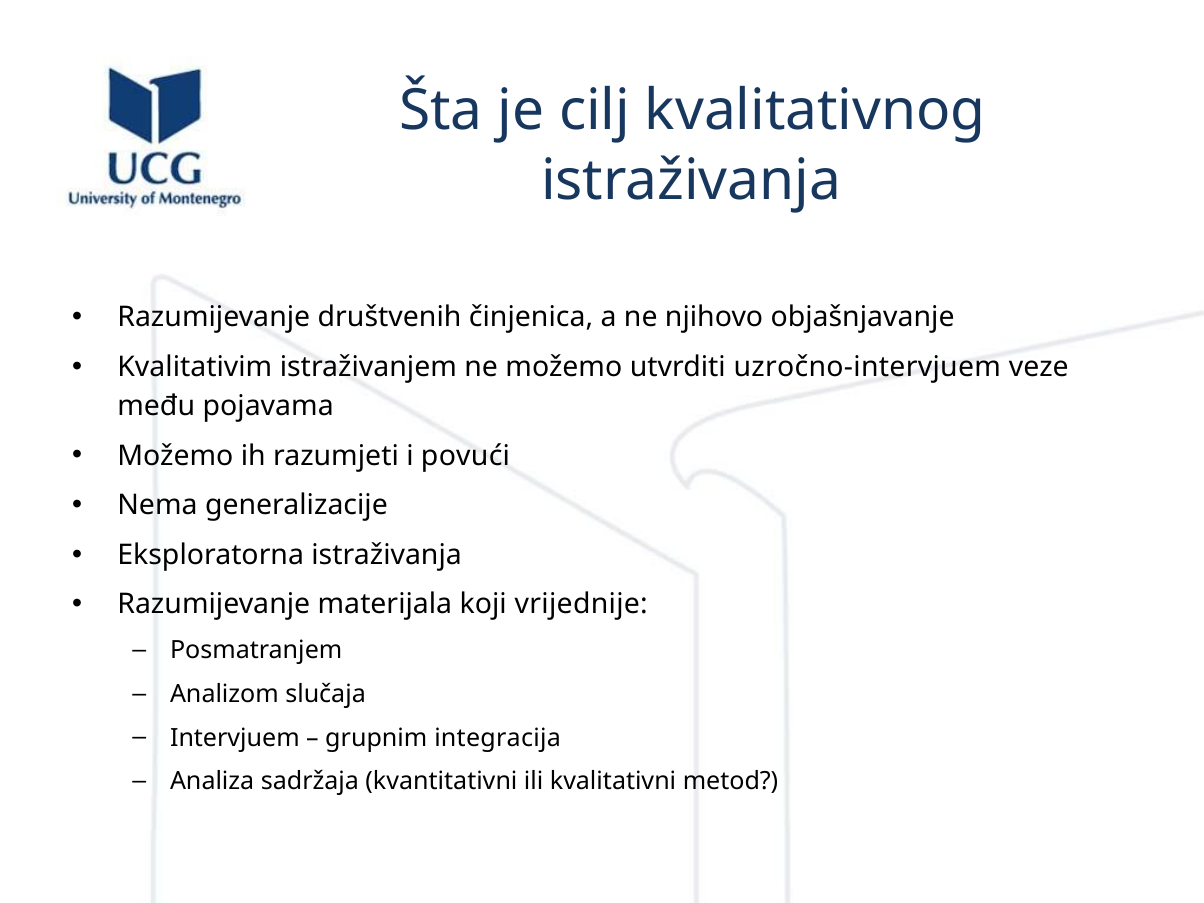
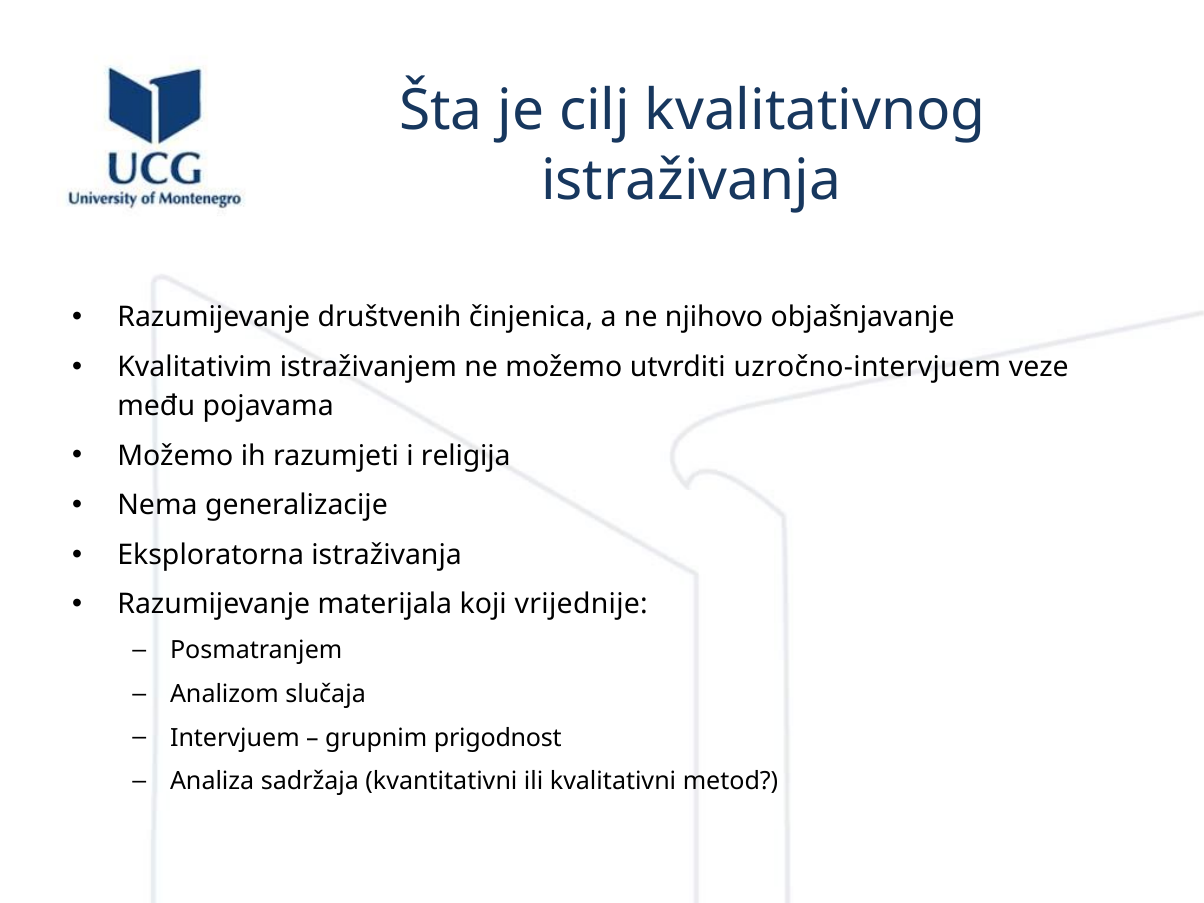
povući: povući -> religija (466, 456)
integracija: integracija -> prigodnost (498, 738)
